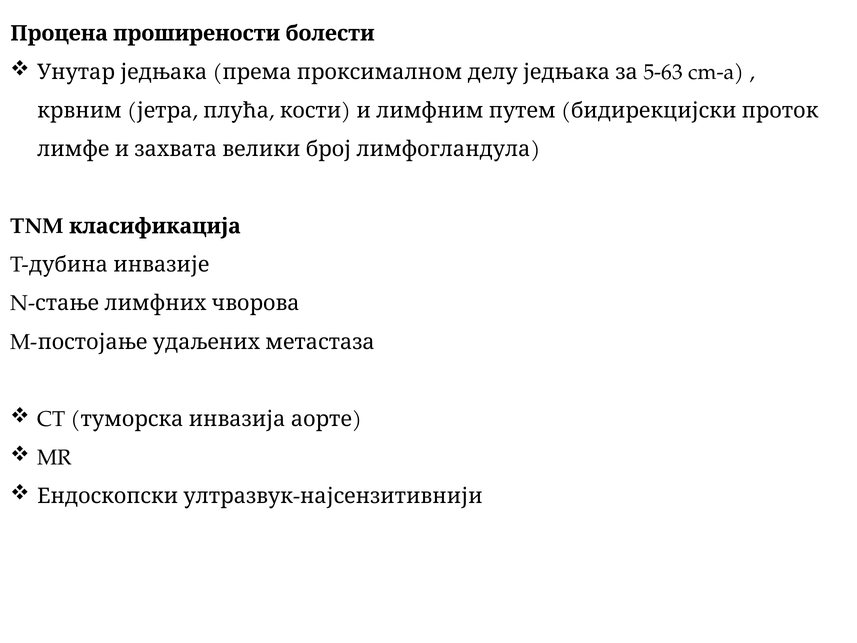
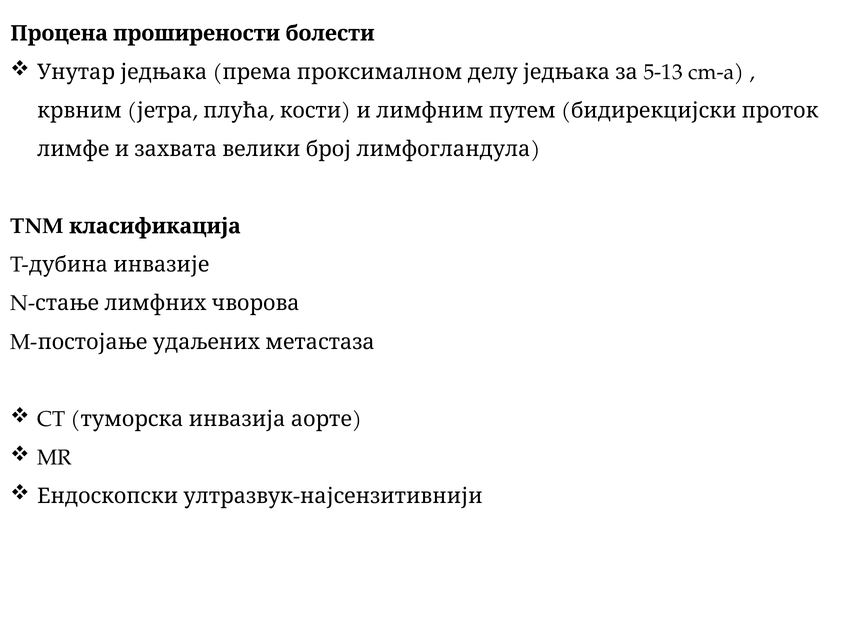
5-63: 5-63 -> 5-13 (663, 72)
